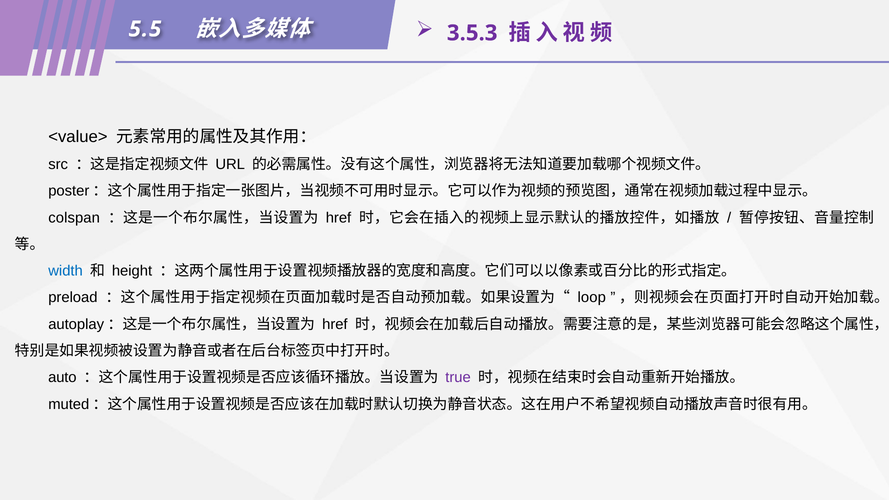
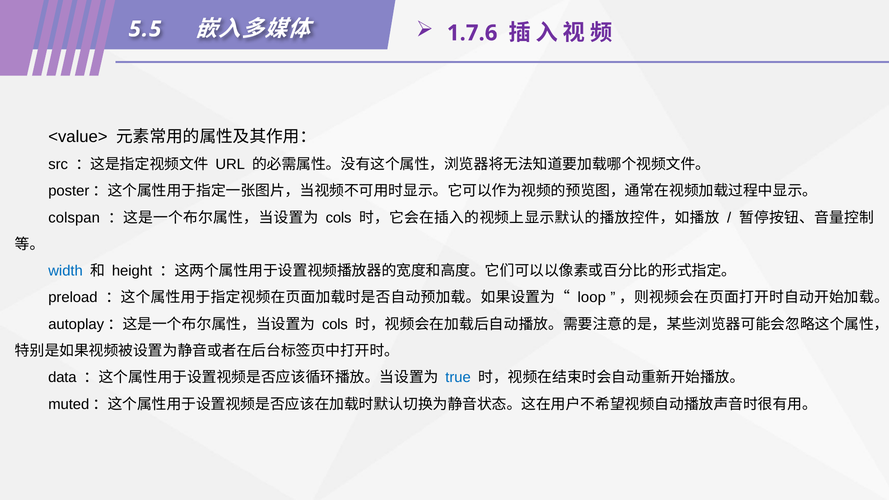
3.5.3: 3.5.3 -> 1.7.6 (472, 33)
href: href -> cols (339, 218)
href: href -> cols (335, 324)
auto: auto -> data (62, 378)
true colour: purple -> blue (458, 378)
